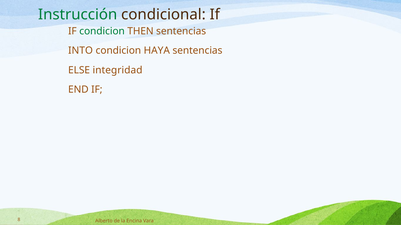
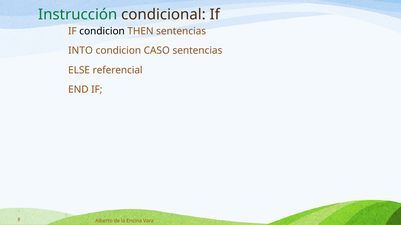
condicion colour: green -> black (102, 31)
HAYA: HAYA -> CASO (157, 51)
integridad: integridad -> referencial (118, 70)
